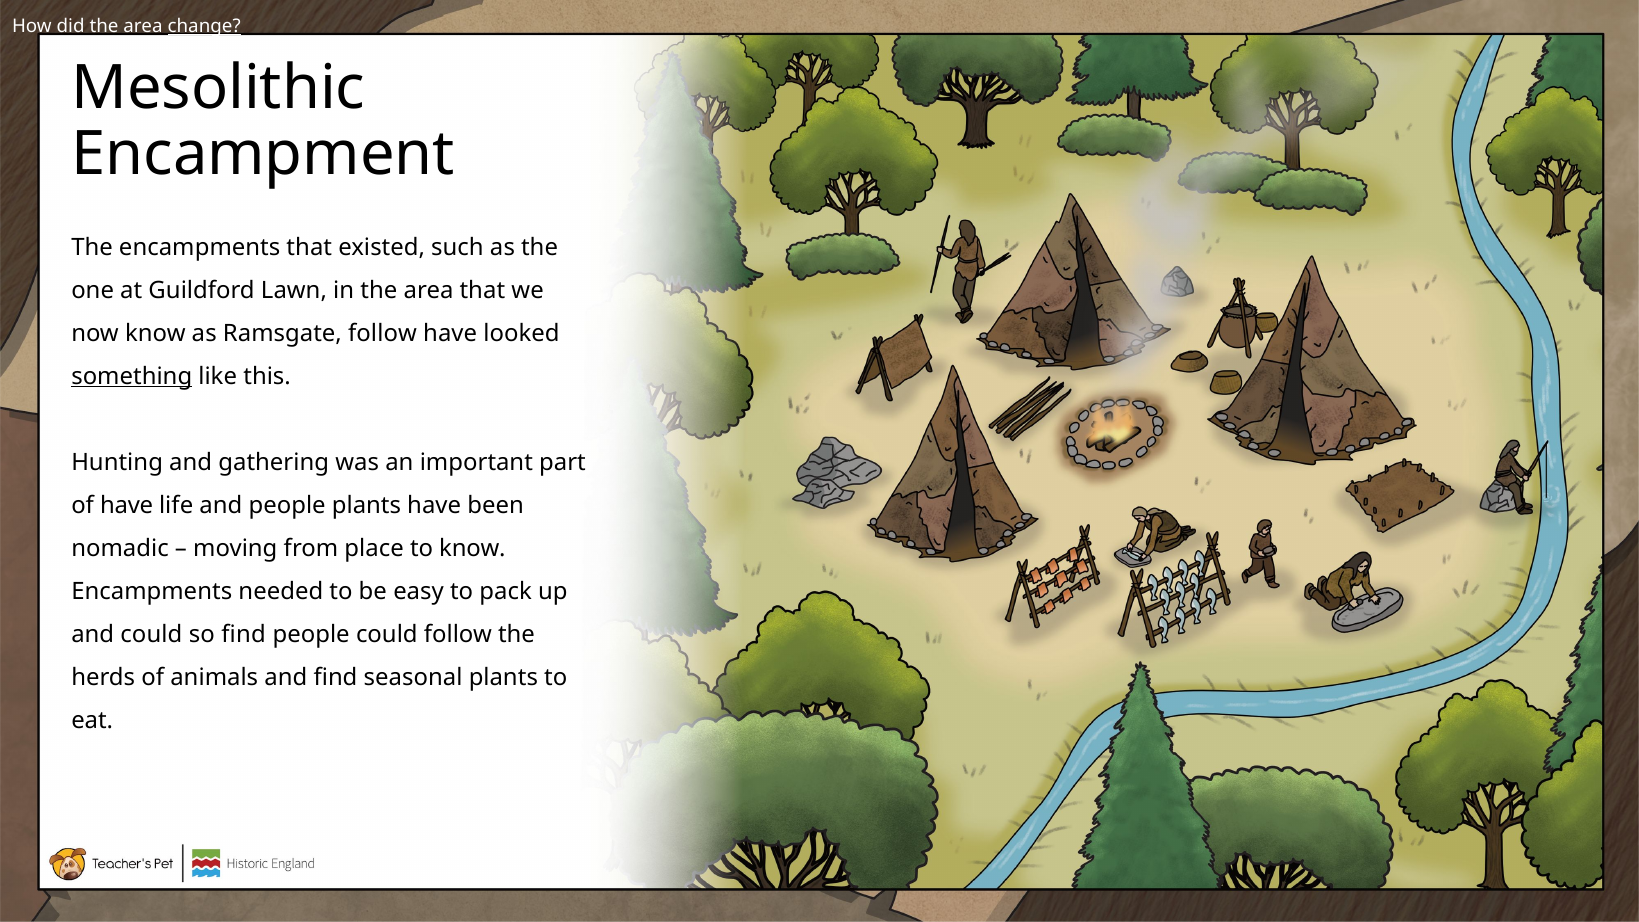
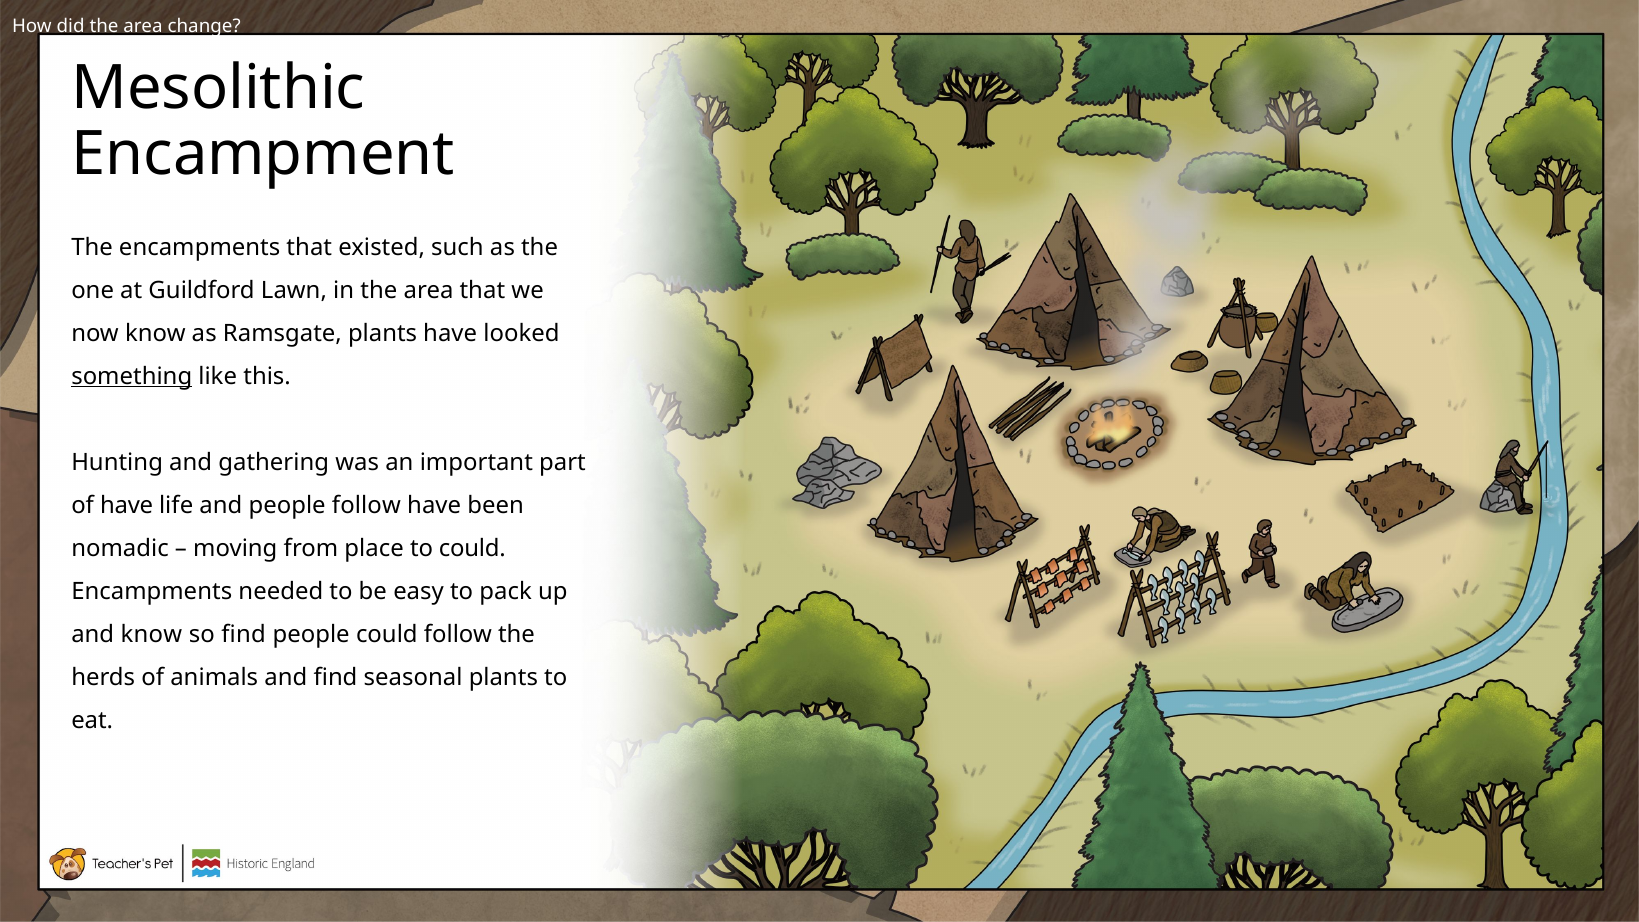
change underline: present -> none (204, 26)
Ramsgate follow: follow -> plants (383, 333)
people plants: plants -> follow (366, 506)
to know: know -> could (472, 549)
and could: could -> know (151, 635)
